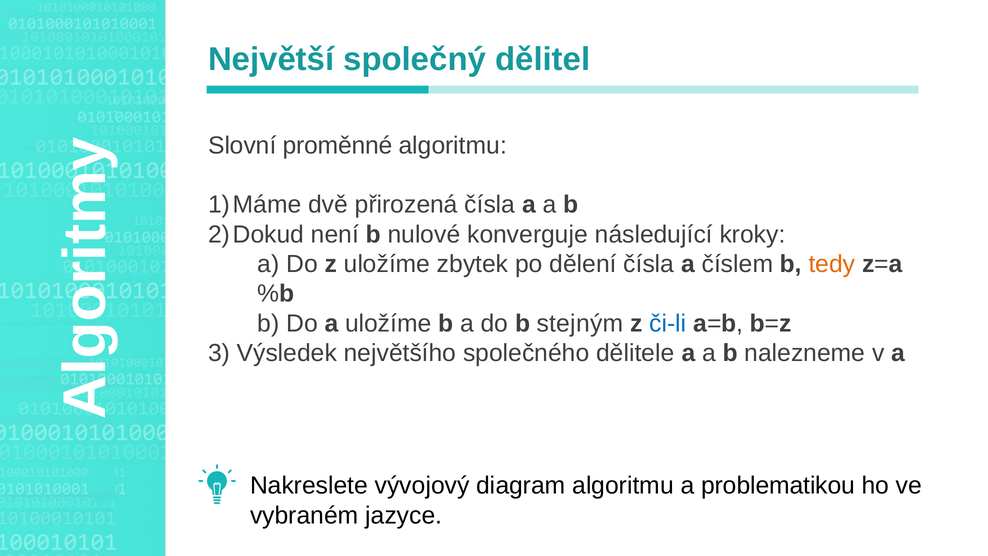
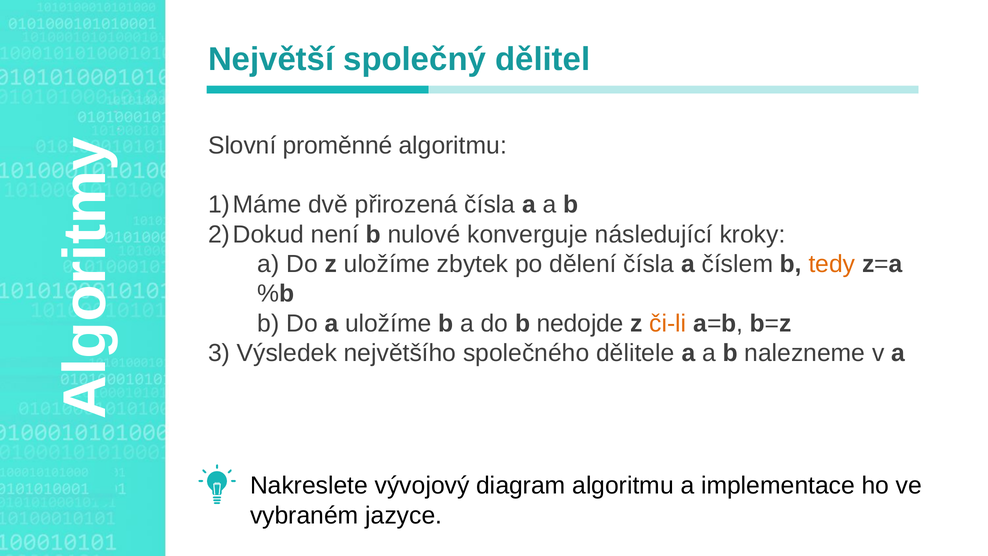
stejným: stejným -> nedojde (580, 323)
či-li colour: blue -> orange (668, 323)
problematikou: problematikou -> implementace (778, 486)
